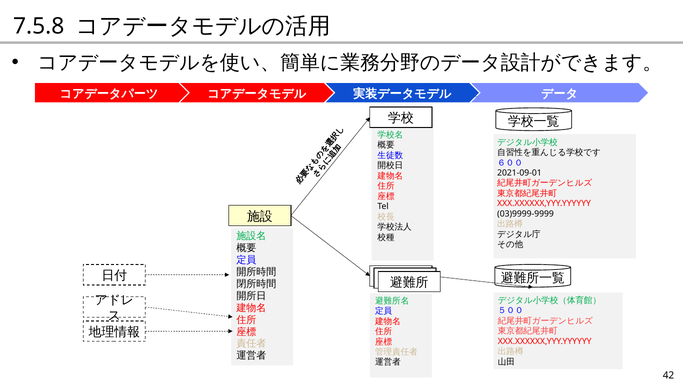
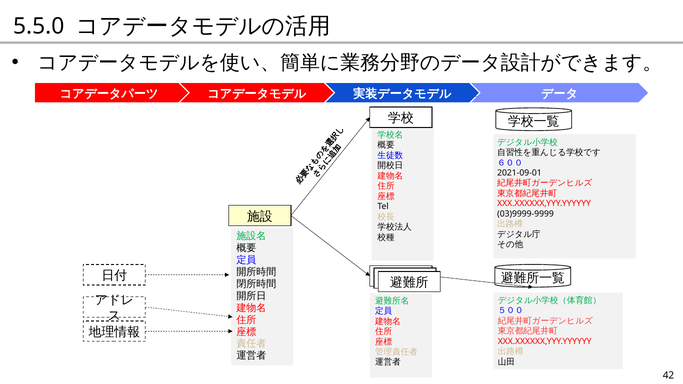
7.5.8: 7.5.8 -> 5.5.0 (39, 26)
